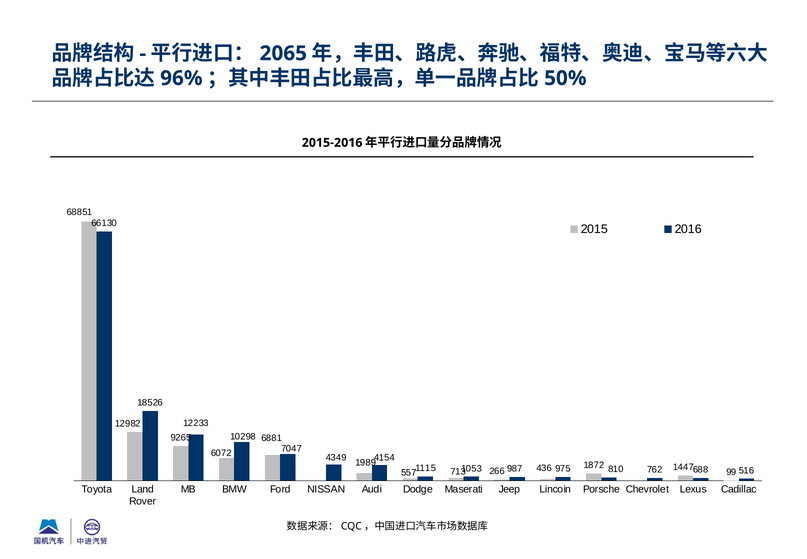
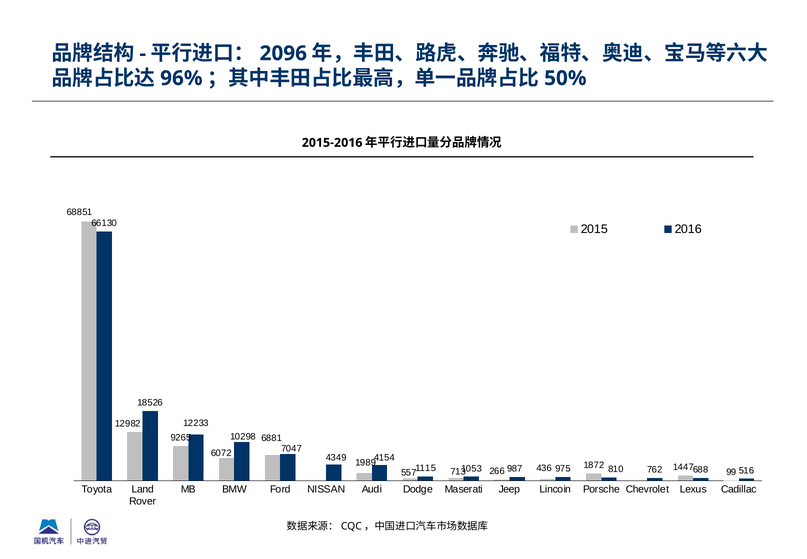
2065: 2065 -> 2096 (283, 53)
